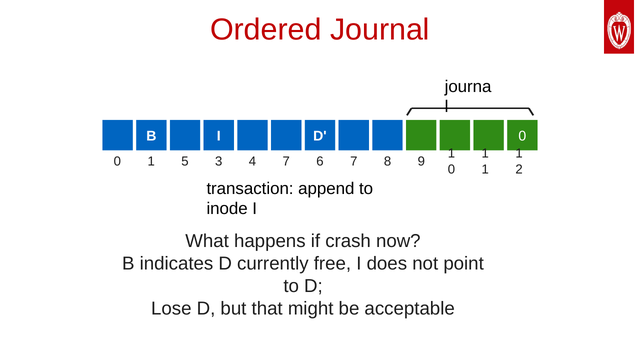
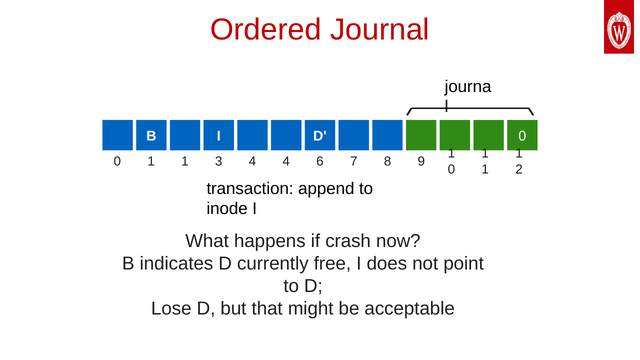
5: 5 -> 1 (185, 161)
0 7: 7 -> 4 (286, 161)
